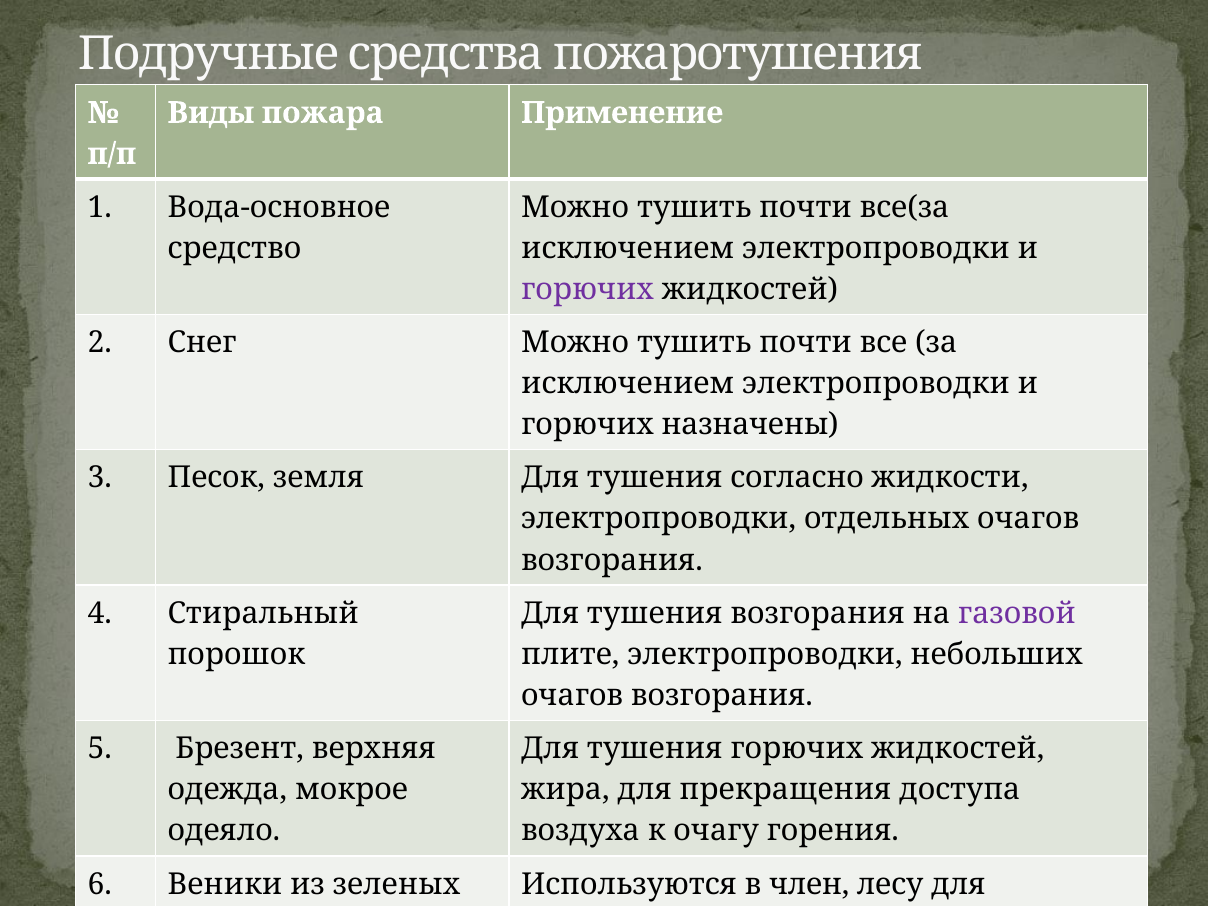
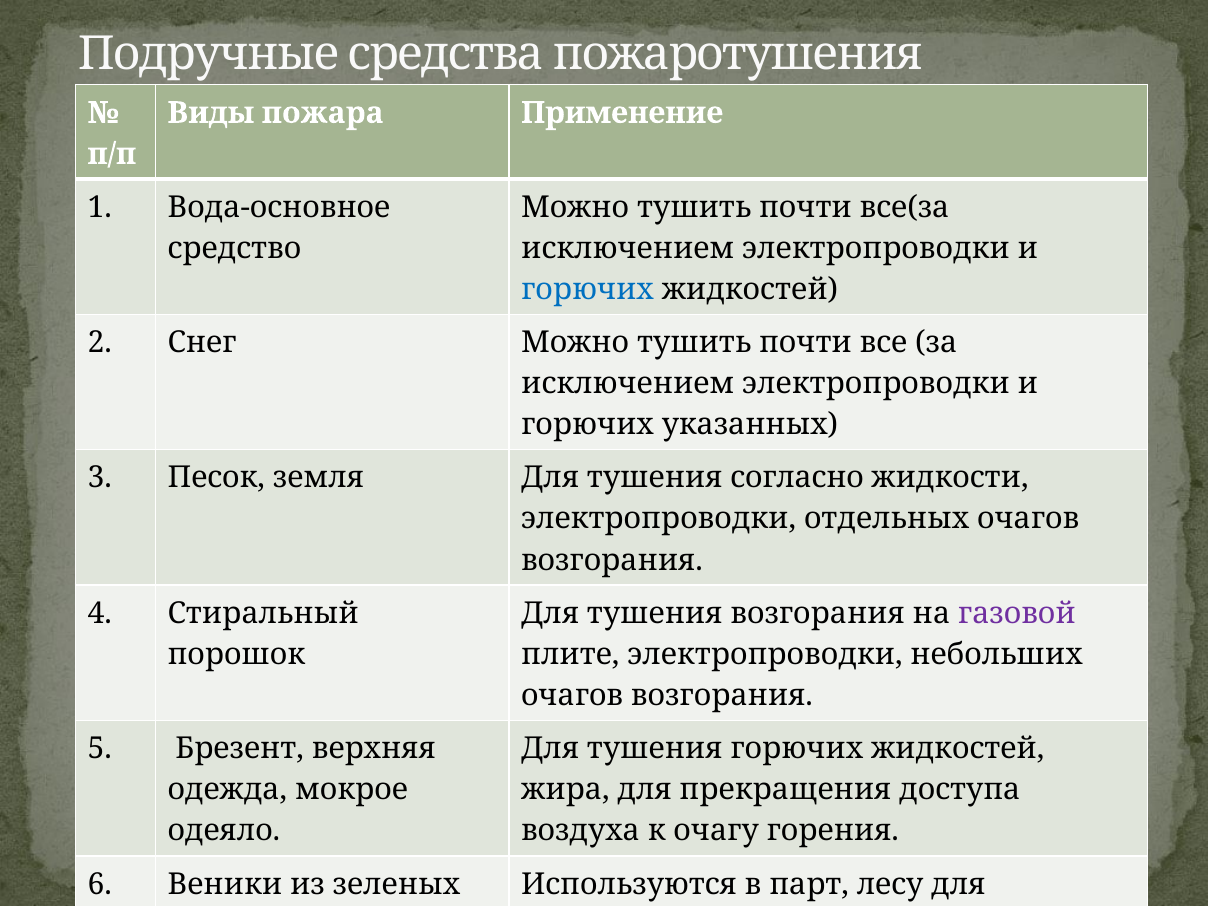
горючих colour: purple -> blue (588, 289)
назначены: назначены -> указанных (750, 425)
член: член -> парт (809, 884)
